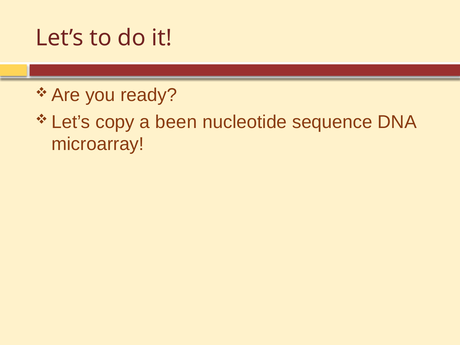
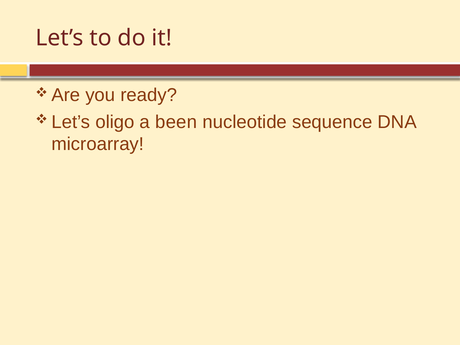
copy: copy -> oligo (115, 122)
